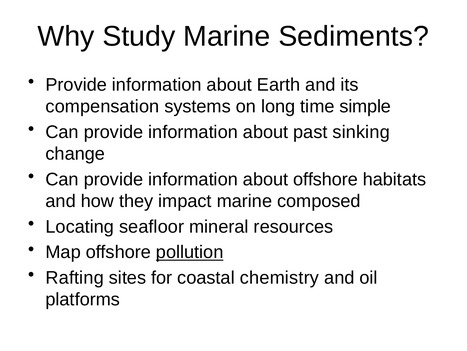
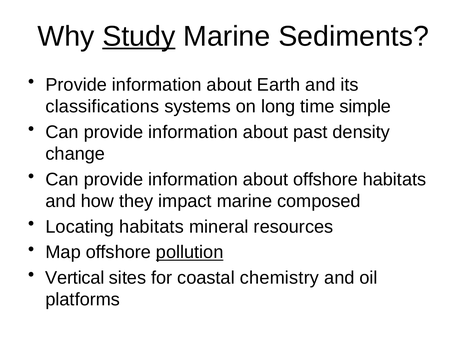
Study underline: none -> present (139, 36)
compensation: compensation -> classifications (102, 106)
sinking: sinking -> density (361, 132)
Locating seafloor: seafloor -> habitats (152, 226)
Rafting: Rafting -> Vertical (75, 277)
